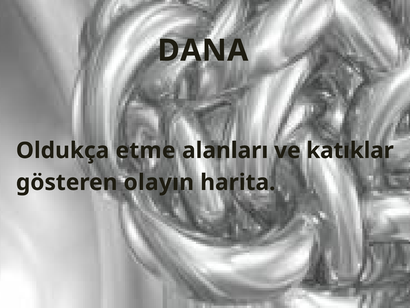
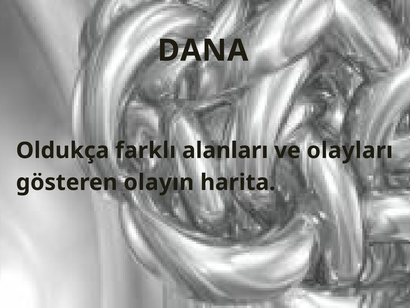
etme: etme -> farklı (146, 150)
katıklar: katıklar -> olayları (350, 150)
